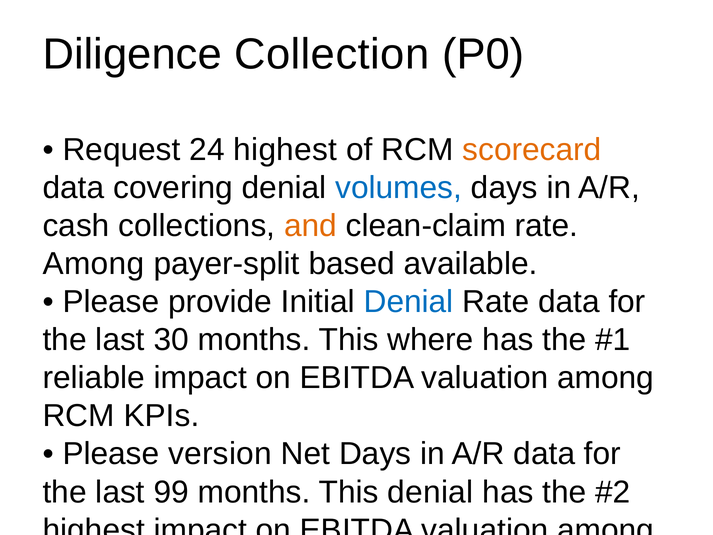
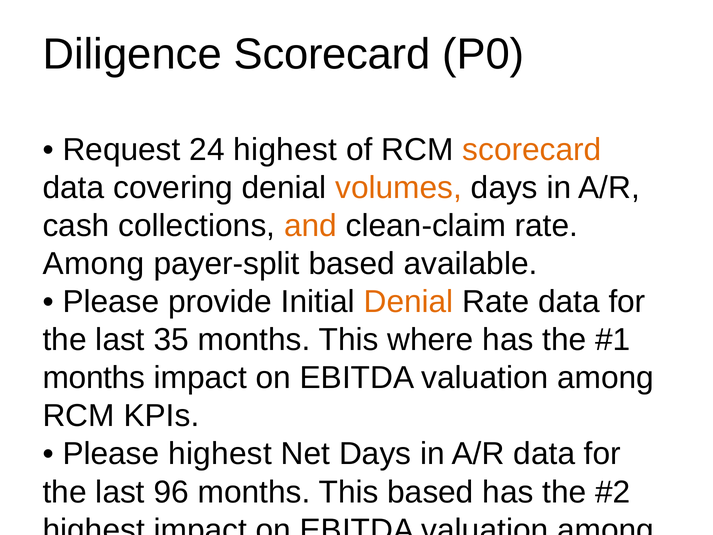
Diligence Collection: Collection -> Scorecard (332, 54)
volumes colour: blue -> orange (399, 188)
Denial colour: blue -> orange (409, 302)
30: 30 -> 35 (171, 340)
reliable: reliable -> months (94, 378)
Please version: version -> highest (220, 454)
99: 99 -> 96 (171, 492)
This denial: denial -> based (430, 492)
